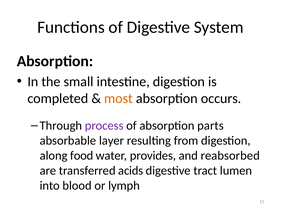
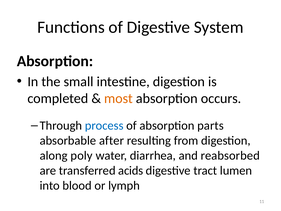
process colour: purple -> blue (104, 125)
layer: layer -> after (111, 140)
food: food -> poly (82, 155)
provides: provides -> diarrhea (153, 155)
